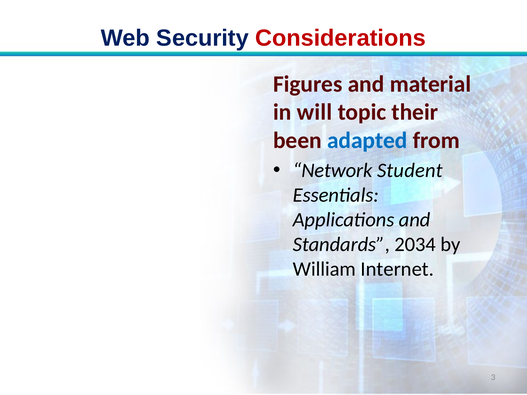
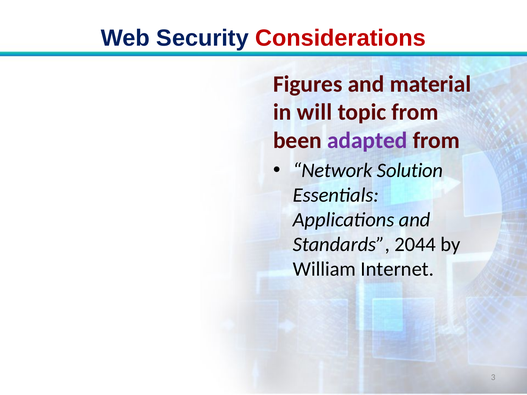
topic their: their -> from (415, 112)
adapted colour: blue -> purple (367, 140)
Student: Student -> Solution (410, 171)
2034: 2034 -> 2044 (415, 244)
